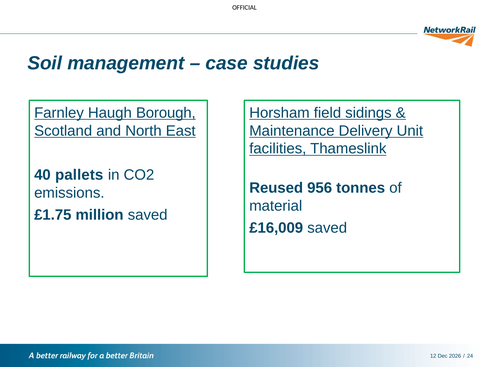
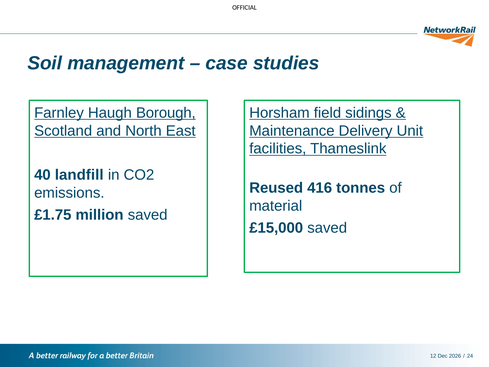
pallets: pallets -> landfill (79, 175)
956: 956 -> 416 (320, 188)
£16,009: £16,009 -> £15,000 (276, 228)
